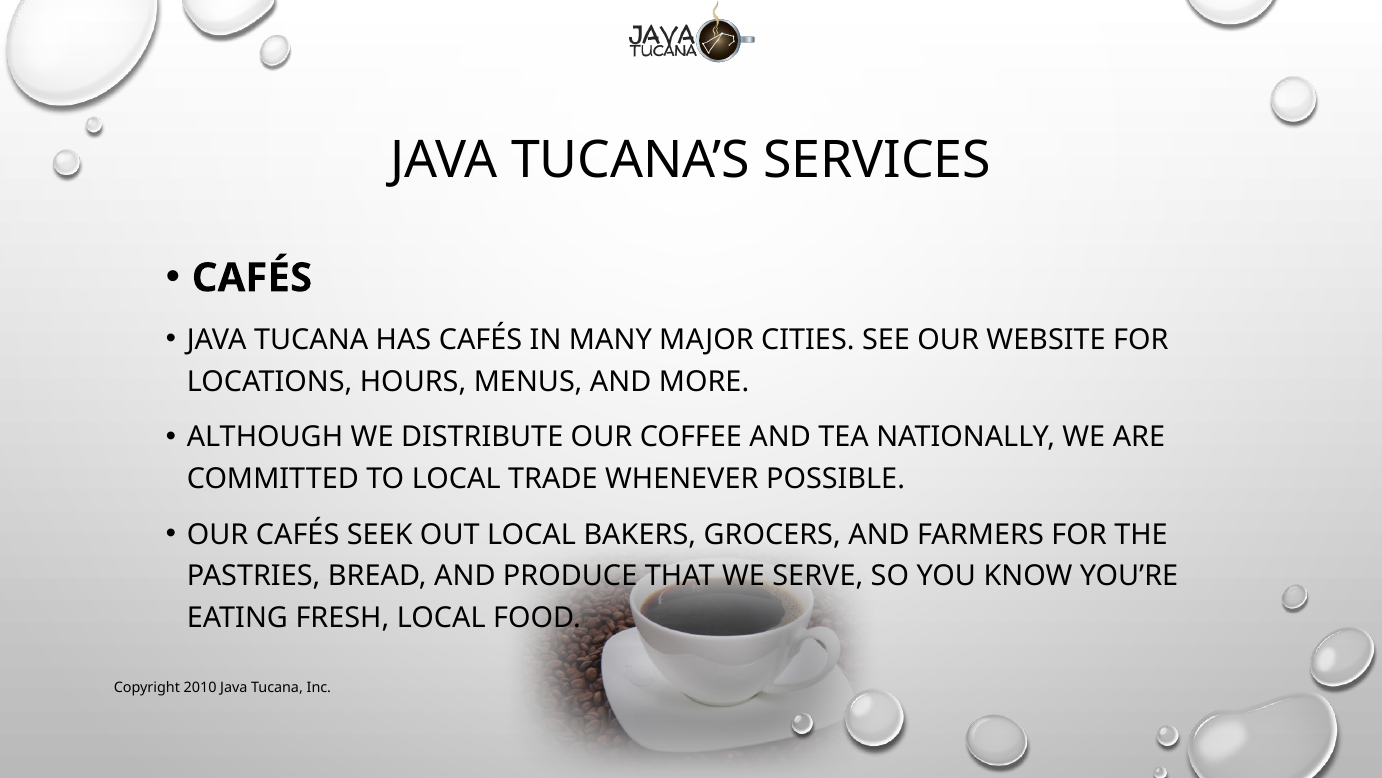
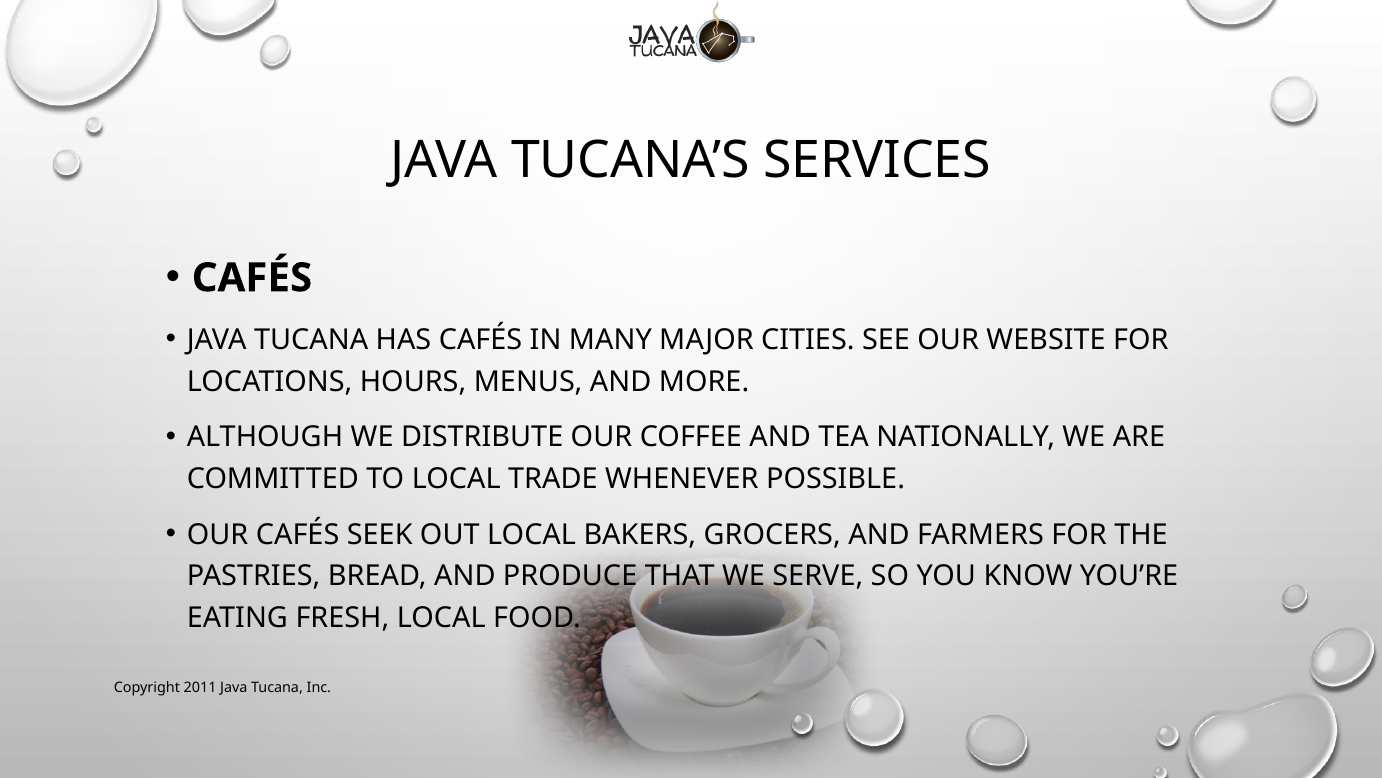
2010: 2010 -> 2011 (200, 687)
